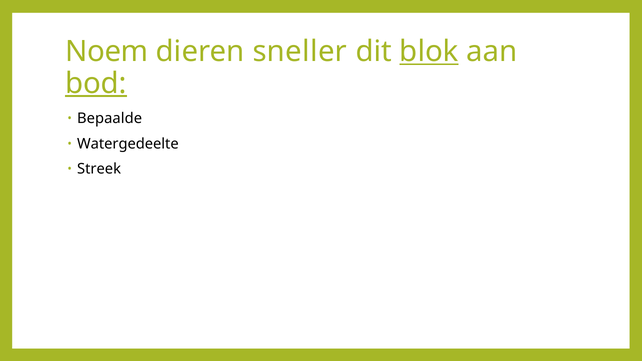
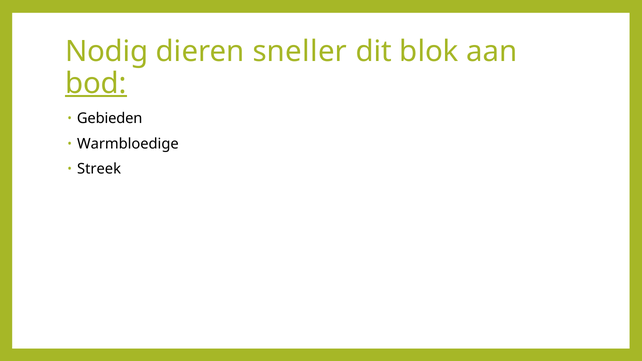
Noem: Noem -> Nodig (107, 52)
blok underline: present -> none (429, 52)
Bepaalde: Bepaalde -> Gebieden (110, 119)
Watergedeelte: Watergedeelte -> Warmbloedige (128, 144)
